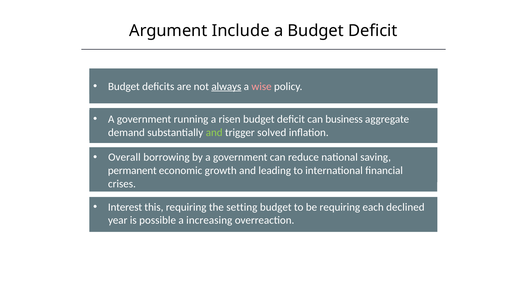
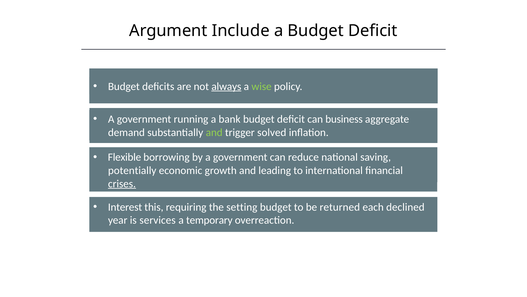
wise colour: pink -> light green (262, 86)
risen: risen -> bank (230, 119)
Overall: Overall -> Flexible (125, 157)
permanent: permanent -> potentially (132, 170)
crises underline: none -> present (122, 183)
be requiring: requiring -> returned (340, 207)
possible: possible -> services (158, 220)
increasing: increasing -> temporary (209, 220)
